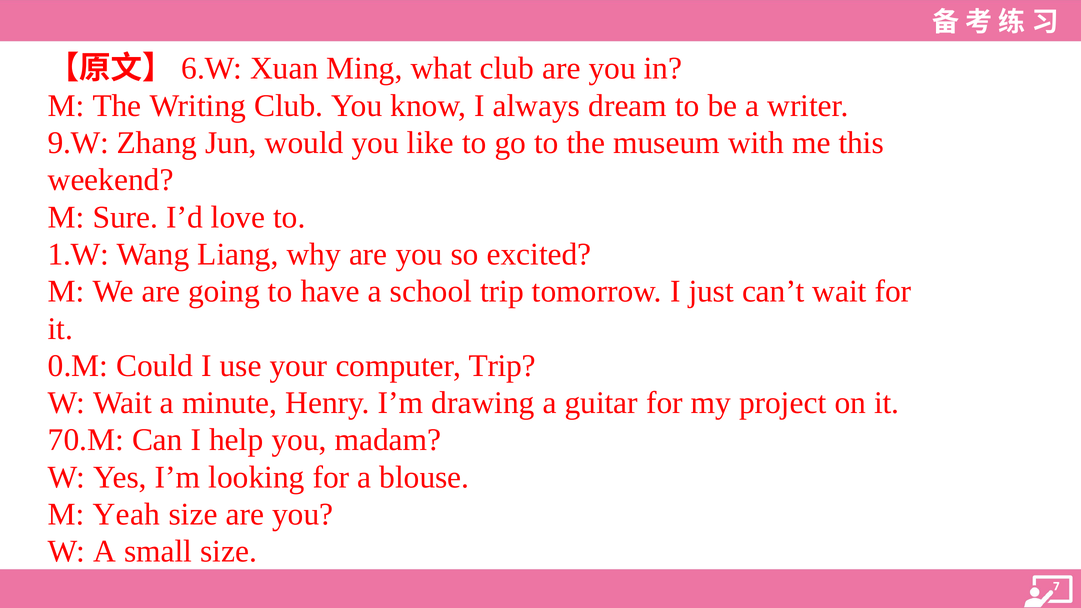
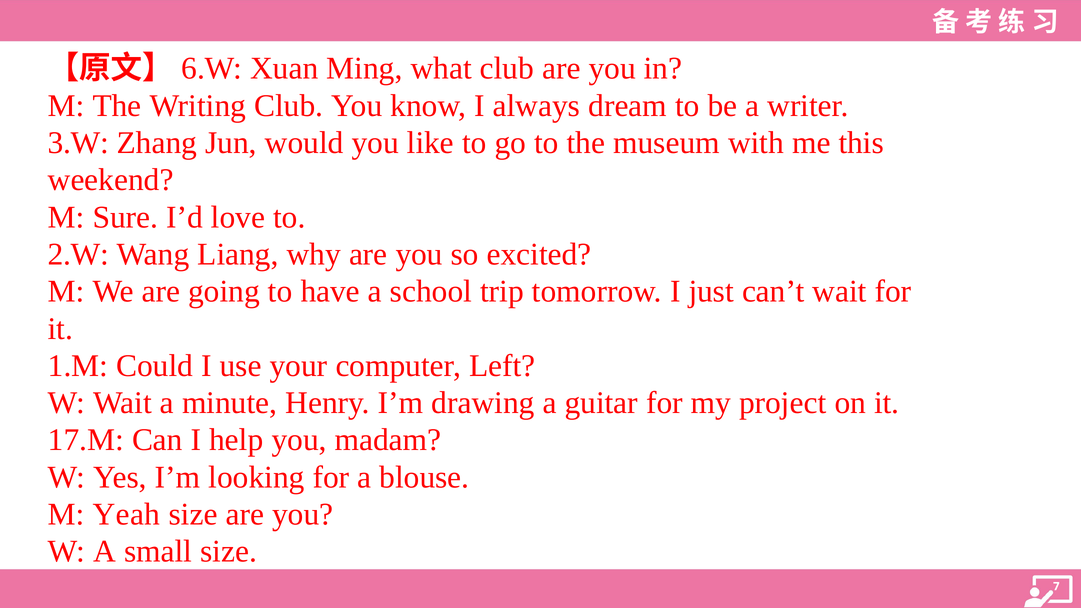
9.W: 9.W -> 3.W (78, 143)
1.W: 1.W -> 2.W (78, 254)
0.M: 0.M -> 1.M (78, 366)
computer Trip: Trip -> Left (502, 366)
70.M: 70.M -> 17.M (86, 440)
